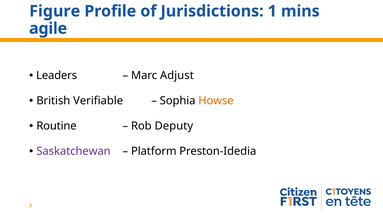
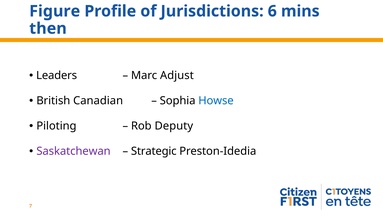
1: 1 -> 6 (272, 11)
agile: agile -> then (48, 28)
Verifiable: Verifiable -> Canadian (98, 101)
Howse colour: orange -> blue (216, 101)
Routine: Routine -> Piloting (56, 126)
Platform: Platform -> Strategic (154, 151)
